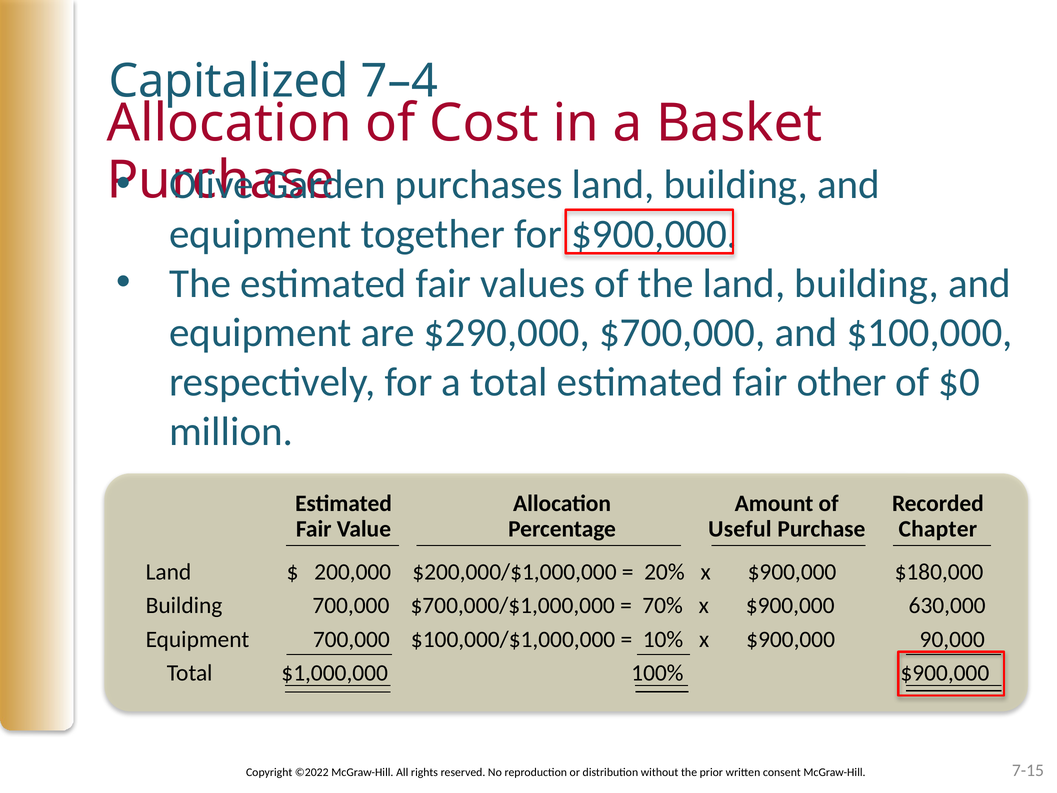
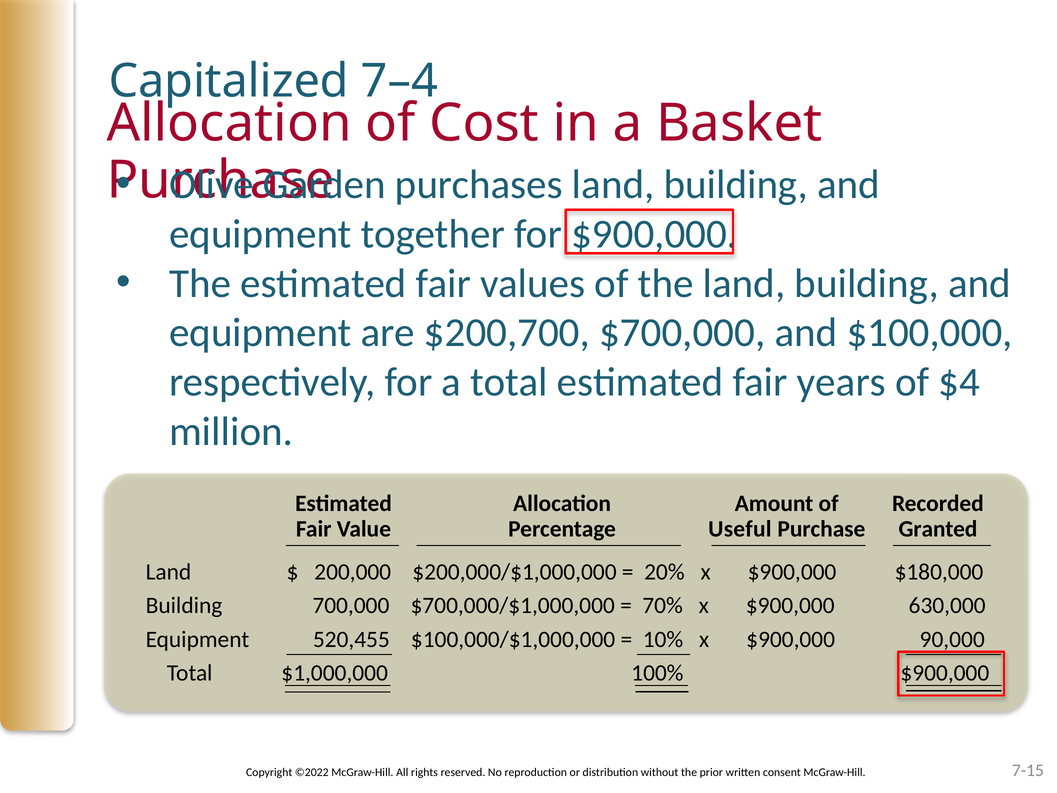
$290,000: $290,000 -> $200,700 (507, 333)
other: other -> years (841, 382)
$0: $0 -> $4 (959, 382)
Chapter: Chapter -> Granted (938, 529)
Equipment 700,000: 700,000 -> 520,455 (351, 639)
